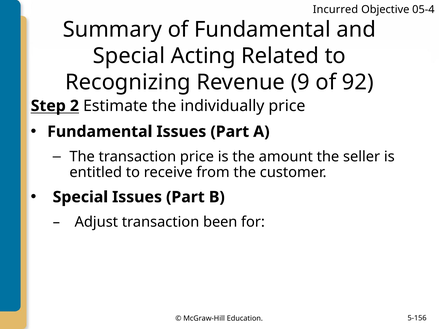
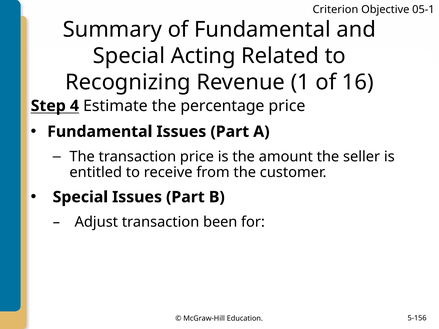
Incurred: Incurred -> Criterion (335, 9)
05-4: 05-4 -> 05-1 (423, 9)
9: 9 -> 1 (300, 82)
92: 92 -> 16 (358, 82)
2: 2 -> 4 (74, 106)
individually: individually -> percentage (222, 106)
